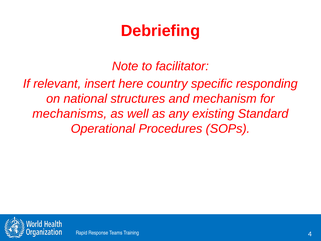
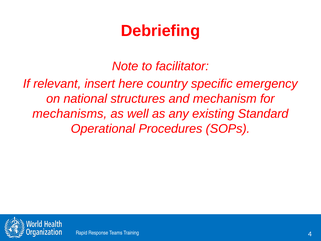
responding: responding -> emergency (267, 84)
